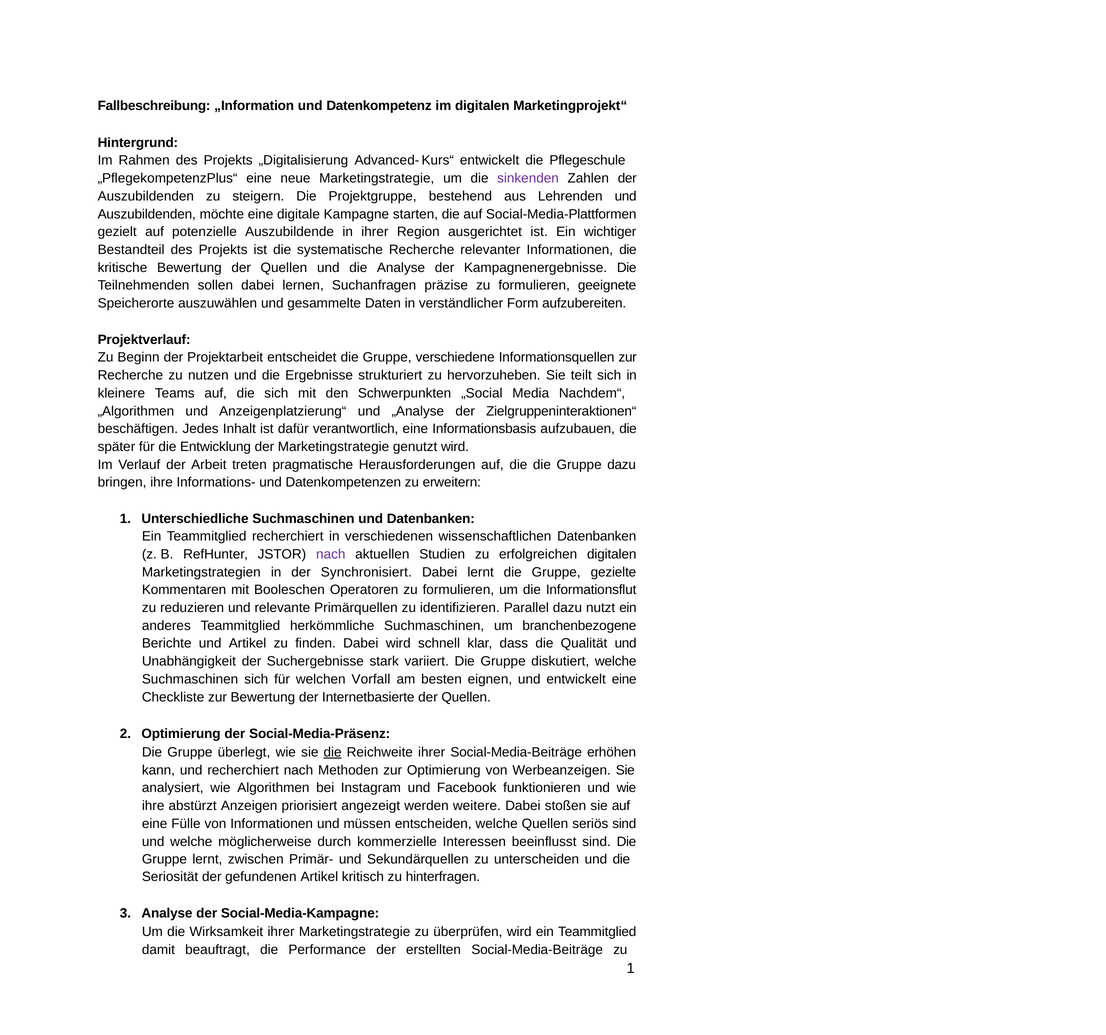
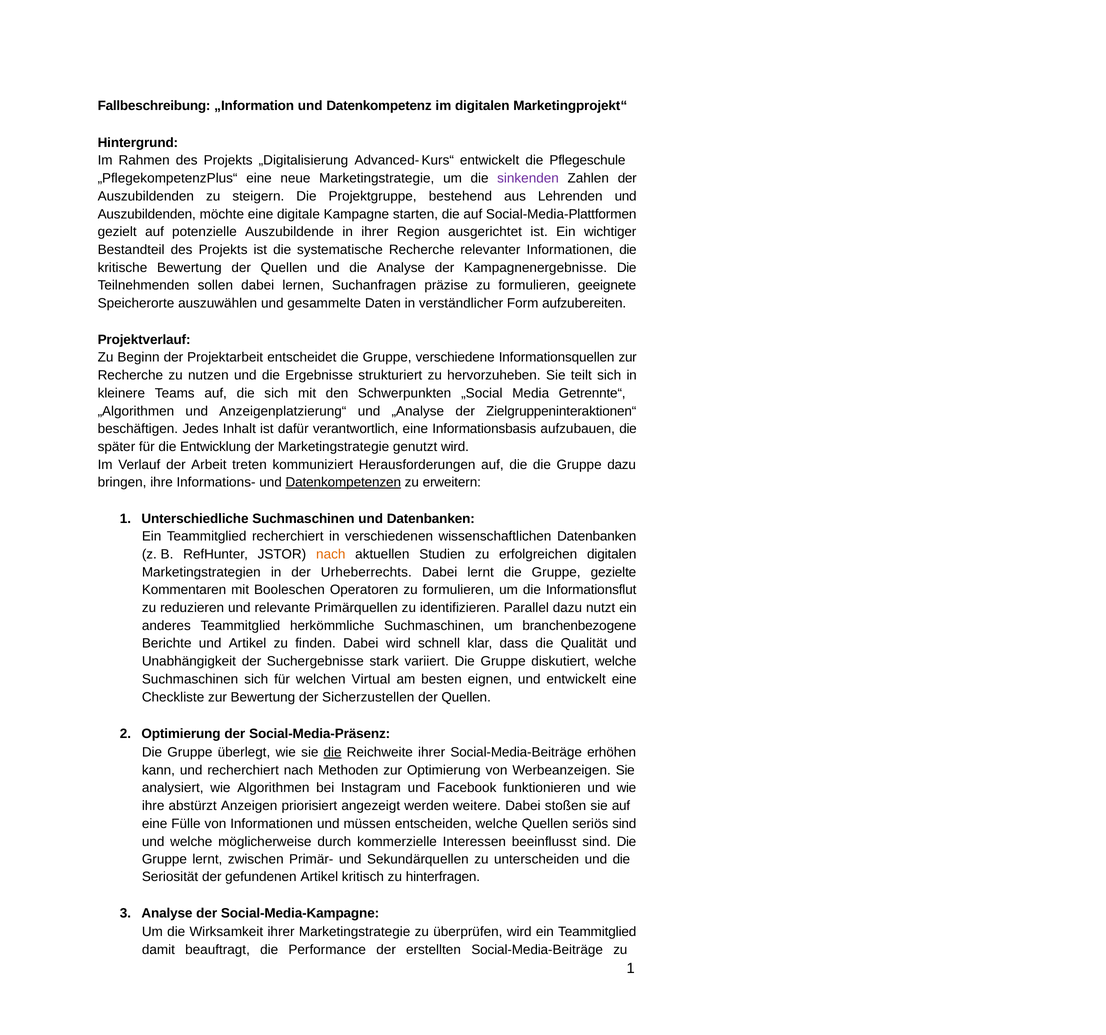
Nachdem“: Nachdem“ -> Getrennte“ (592, 393)
pragmatische: pragmatische -> kommuniziert (313, 464)
Datenkompetenzen underline: none -> present (343, 482)
nach colour: purple -> orange (331, 554)
Synchronisiert: Synchronisiert -> Urheberrechts (366, 572)
Vorfall: Vorfall -> Virtual (371, 679)
Internetbasierte: Internetbasierte -> Sicherzustellen (368, 697)
